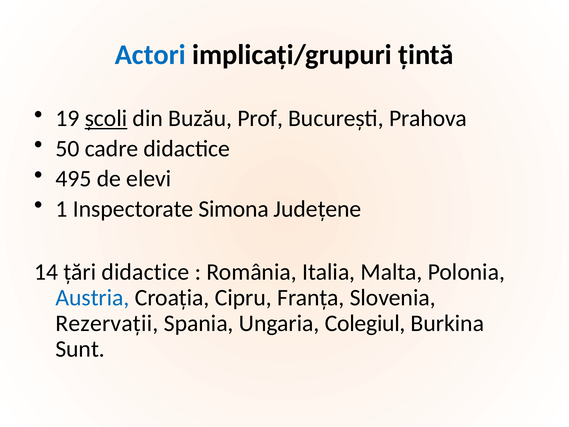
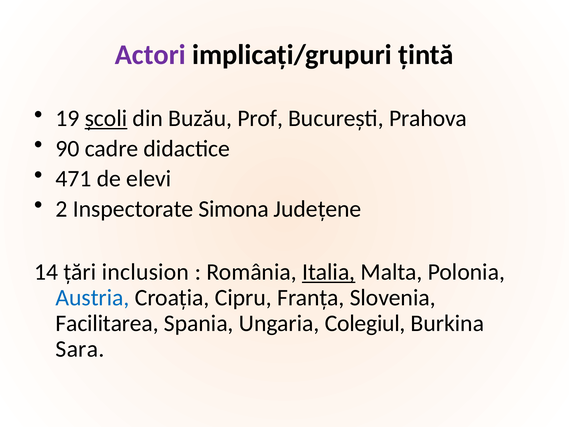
Actori colour: blue -> purple (150, 55)
50: 50 -> 90 (67, 148)
495: 495 -> 471 (73, 179)
1: 1 -> 2 (61, 209)
țări didactice: didactice -> inclusion (145, 272)
Italia underline: none -> present (329, 272)
Rezervații: Rezervații -> Facilitarea (107, 323)
Sunt: Sunt -> Sara (80, 349)
